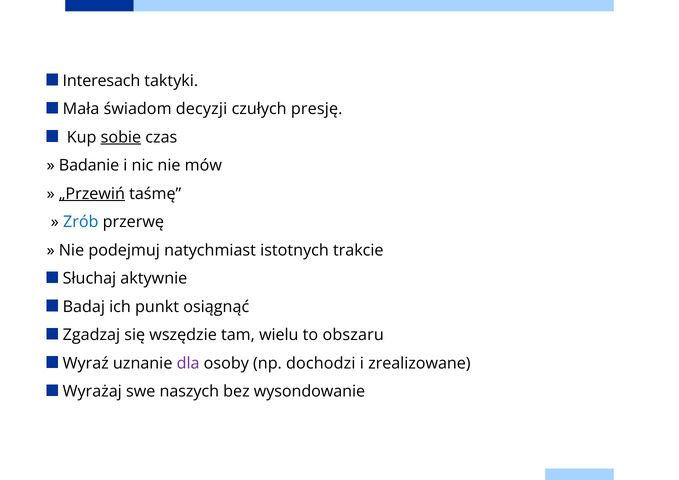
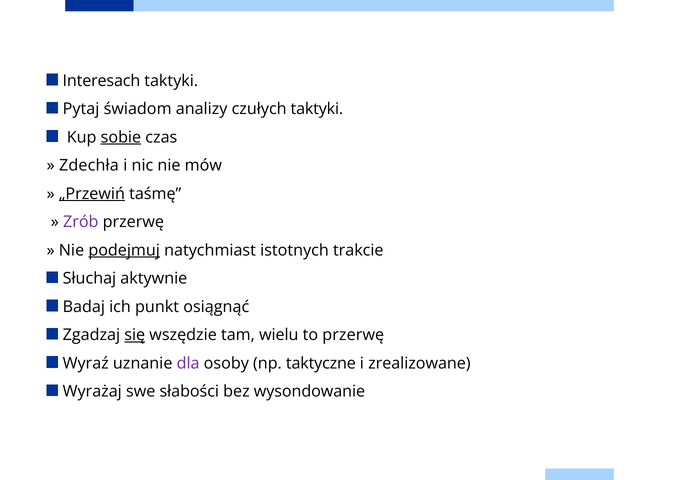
Mała: Mała -> Pytaj (81, 109)
decyzji: decyzji -> analizy (202, 109)
czułych presję: presję -> taktyki (317, 109)
Badanie: Badanie -> Zdechła (89, 165)
Zrób colour: blue -> purple (81, 222)
podejmuj underline: none -> present (124, 250)
się underline: none -> present (135, 335)
to obszaru: obszaru -> przerwę (353, 335)
dochodzi: dochodzi -> taktyczne (321, 363)
naszych: naszych -> słabości (189, 392)
